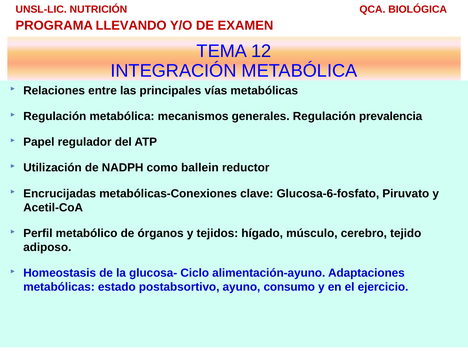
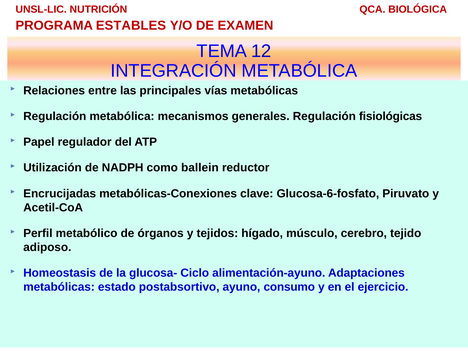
LLEVANDO: LLEVANDO -> ESTABLES (131, 26)
prevalencia: prevalencia -> fisiológicas (391, 116)
